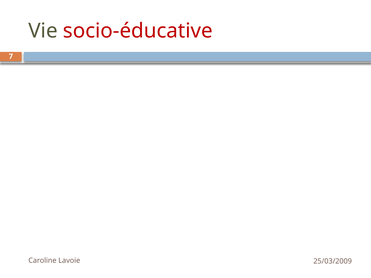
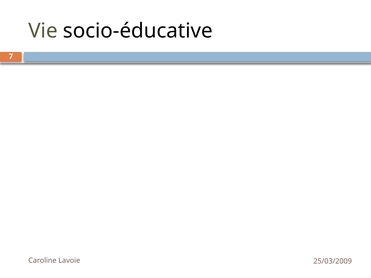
socio-éducative colour: red -> black (138, 31)
